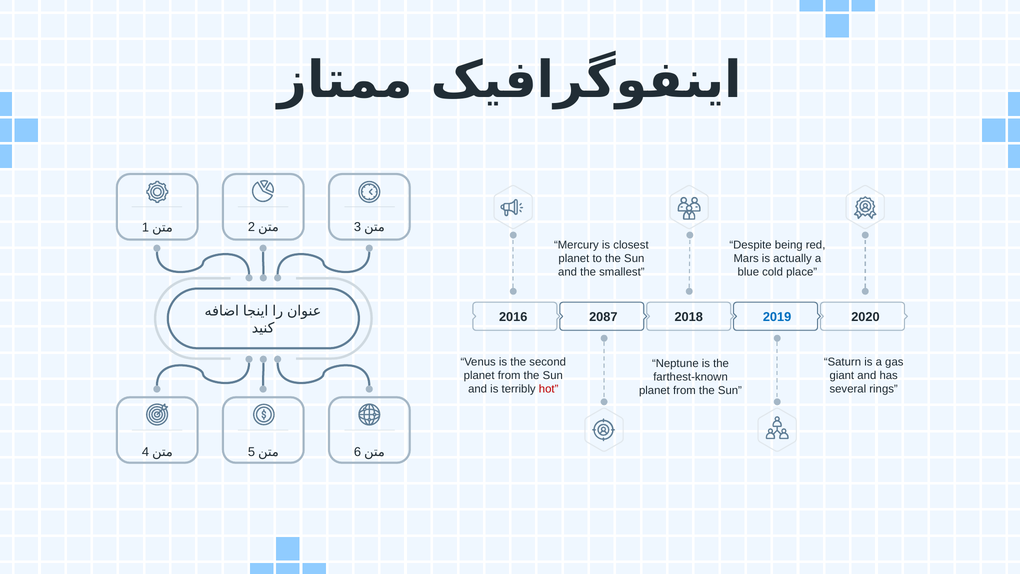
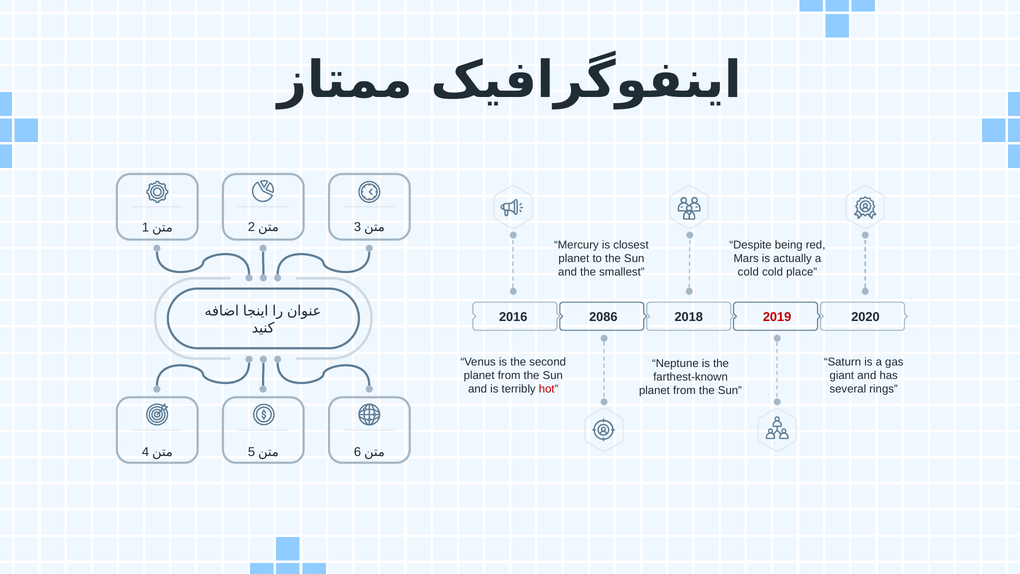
blue: blue -> cold (748, 272)
2087: 2087 -> 2086 (603, 317)
2019 colour: blue -> red (777, 317)
